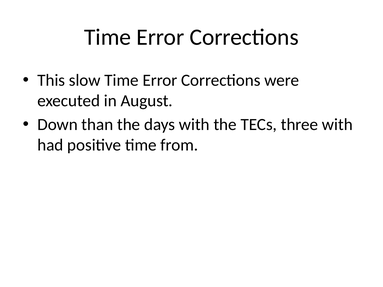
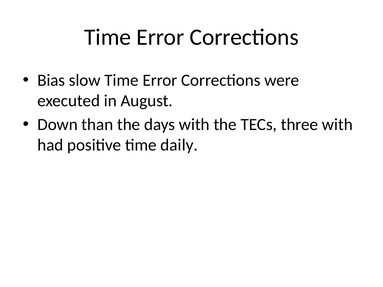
This: This -> Bias (51, 80)
from: from -> daily (179, 145)
